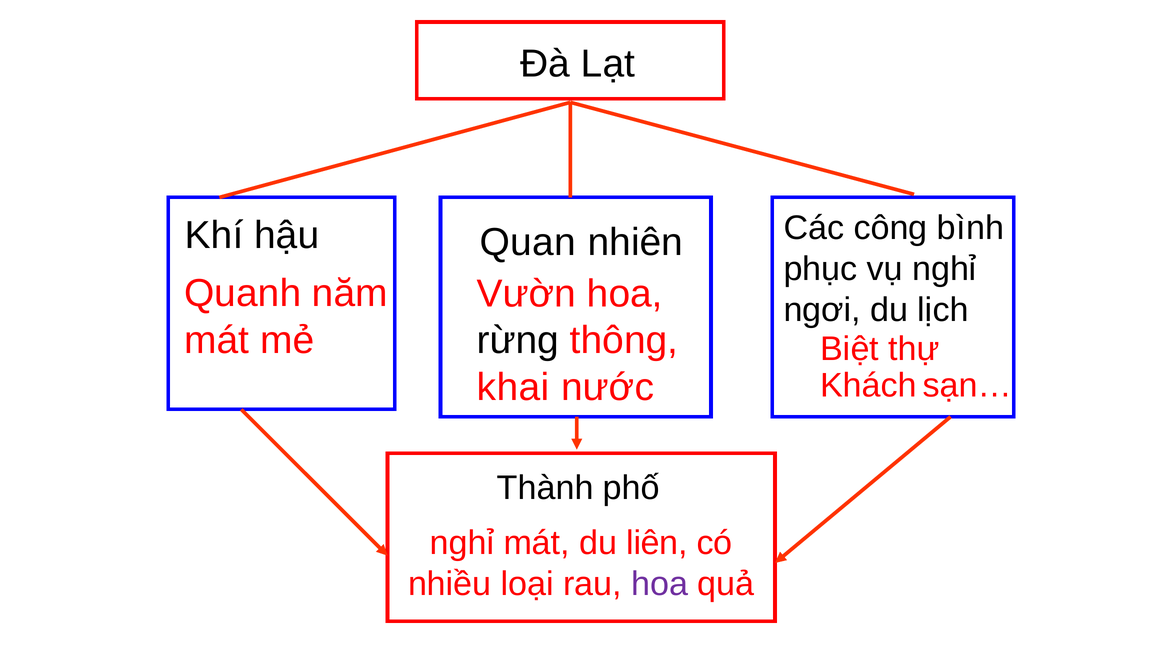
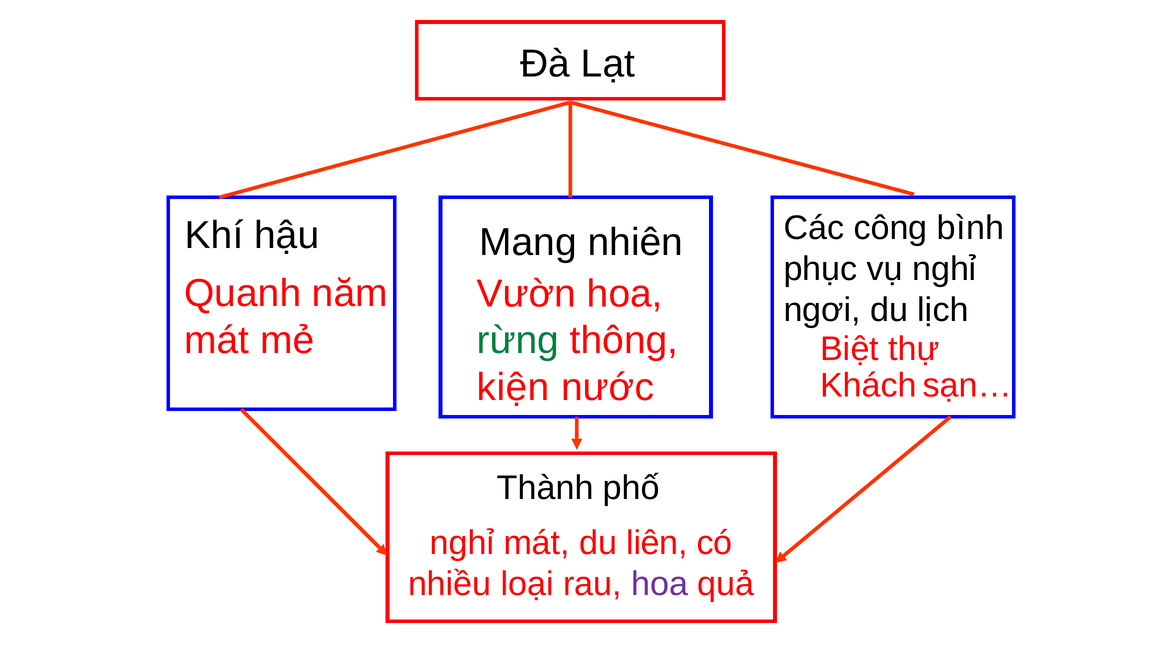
Quan: Quan -> Mang (528, 242)
rừng colour: black -> green (518, 341)
khai: khai -> kiện (513, 387)
